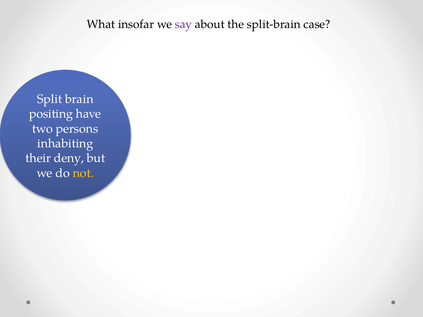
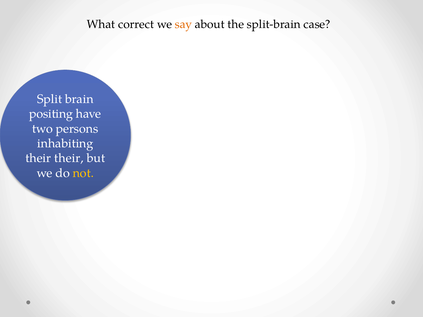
insofar: insofar -> correct (136, 24)
say colour: purple -> orange (183, 24)
their deny: deny -> their (69, 158)
